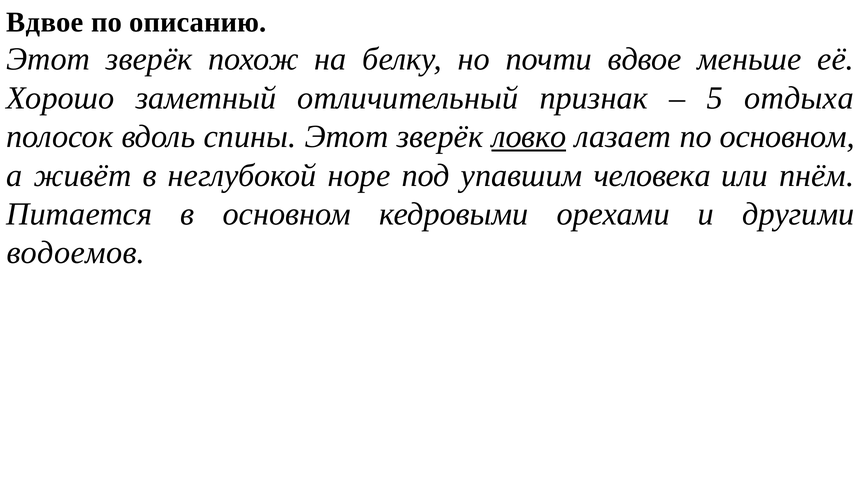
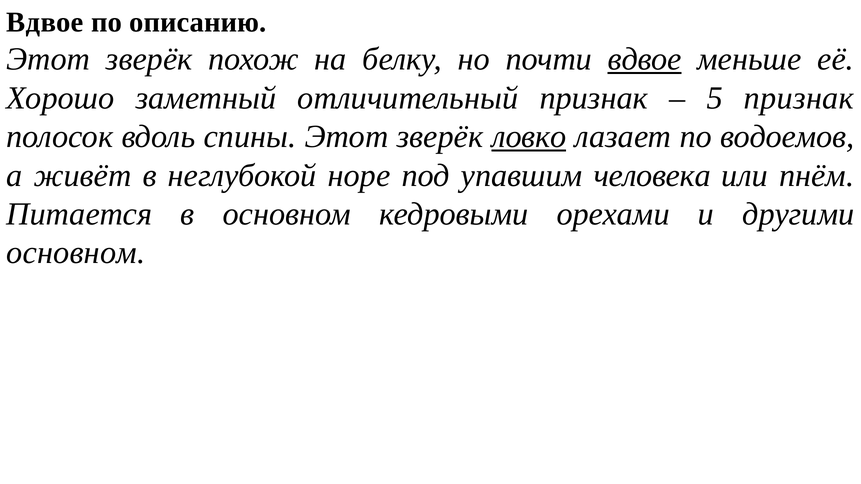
вдвое underline: none -> present (645, 59)
5 отдыха: отдыха -> признак (799, 98)
по основном: основном -> водоемов (787, 137)
водоемов: водоемов -> основном (76, 253)
